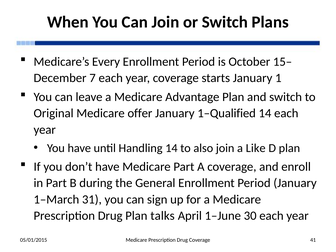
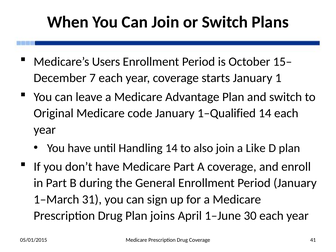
Every: Every -> Users (106, 62)
offer: offer -> code (140, 113)
talks: talks -> joins (163, 216)
